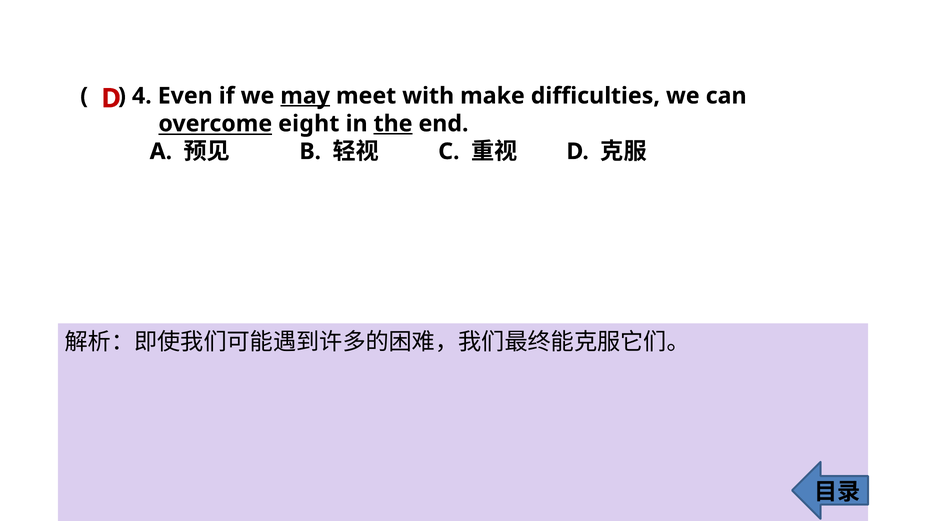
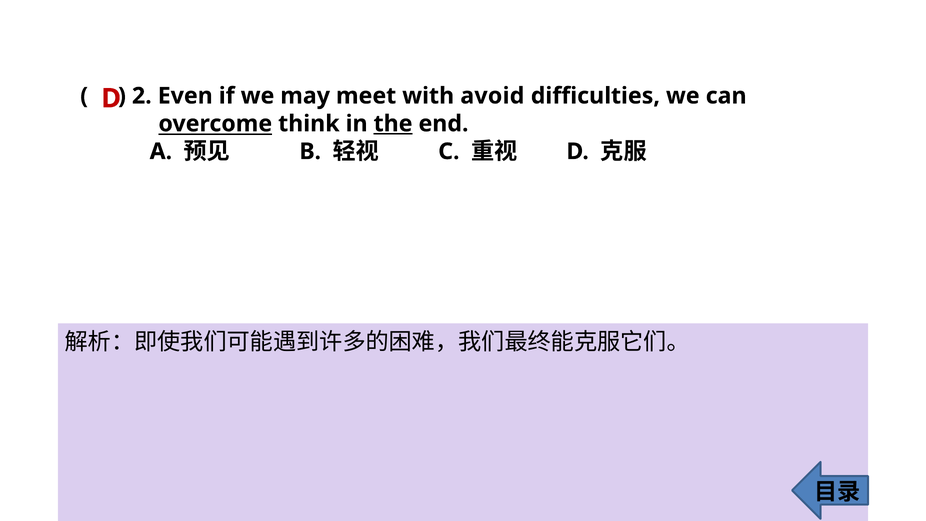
4: 4 -> 2 (142, 96)
may underline: present -> none (305, 96)
make: make -> avoid (492, 96)
eight: eight -> think (309, 124)
